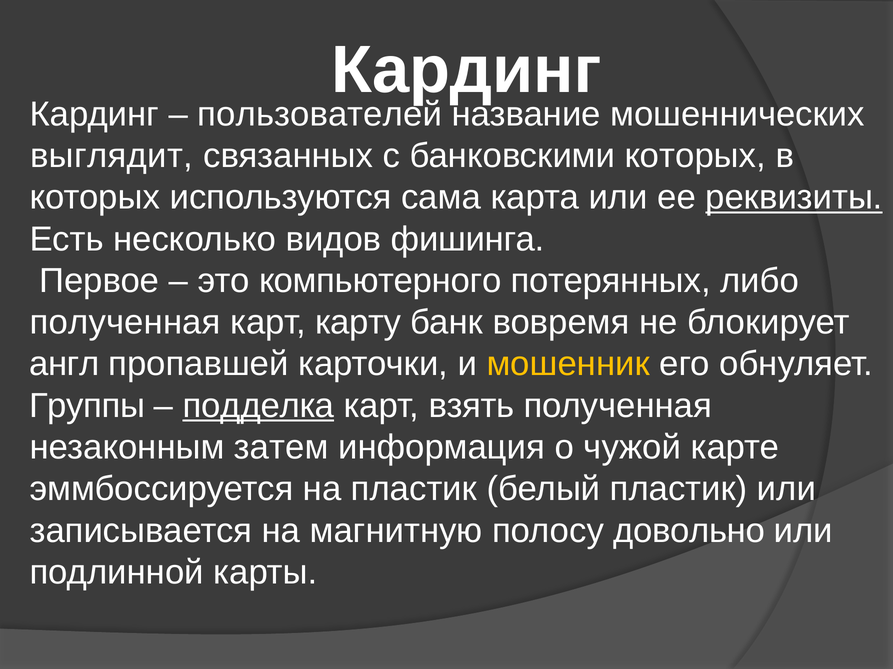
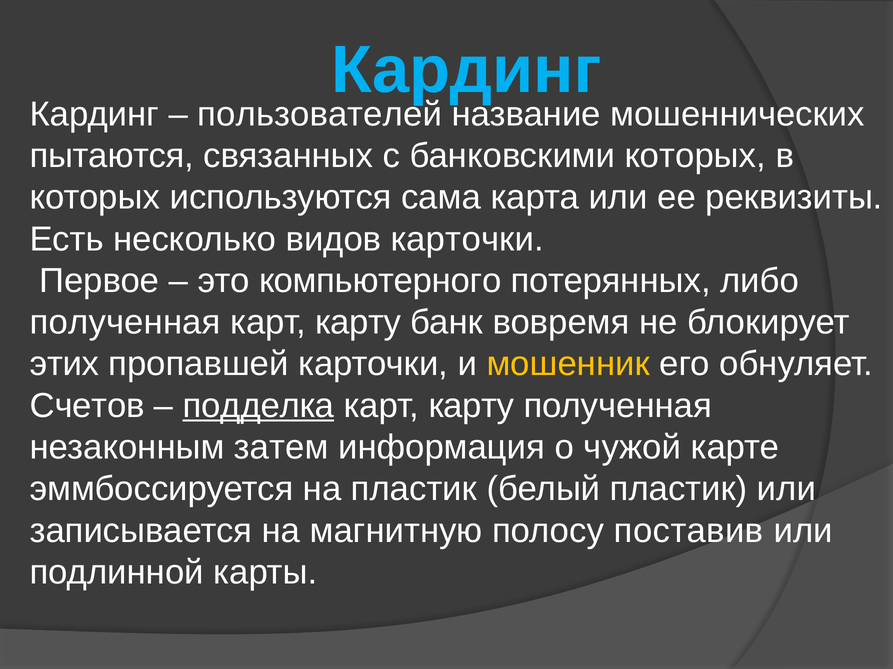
Кардинг colour: white -> light blue (466, 70)
выглядит: выглядит -> пытаются (112, 156)
реквизиты underline: present -> none (794, 198)
видов фишинга: фишинга -> карточки (467, 239)
англ: англ -> этих (64, 364)
Группы: Группы -> Счетов (87, 406)
взять: взять -> карту (471, 406)
довольно: довольно -> поставив (689, 531)
